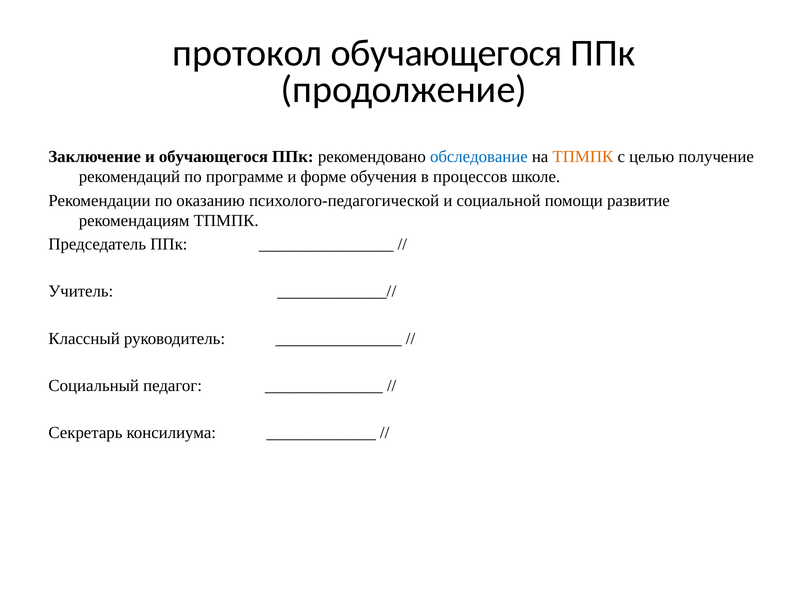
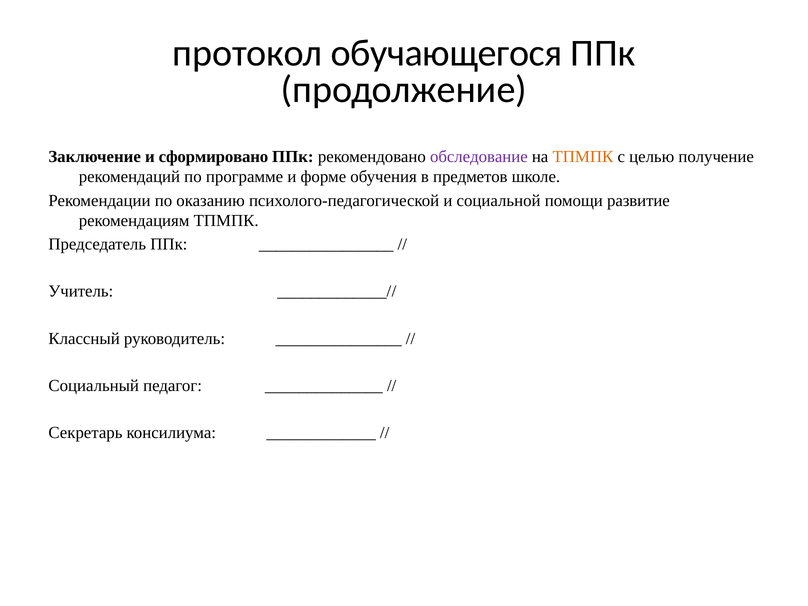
и обучающегося: обучающегося -> сформировано (214, 157)
обследование colour: blue -> purple (479, 157)
процессов: процессов -> предметов (470, 177)
